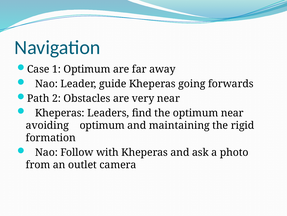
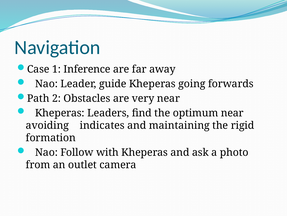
1 Optimum: Optimum -> Inference (87, 69)
avoiding optimum: optimum -> indicates (102, 125)
